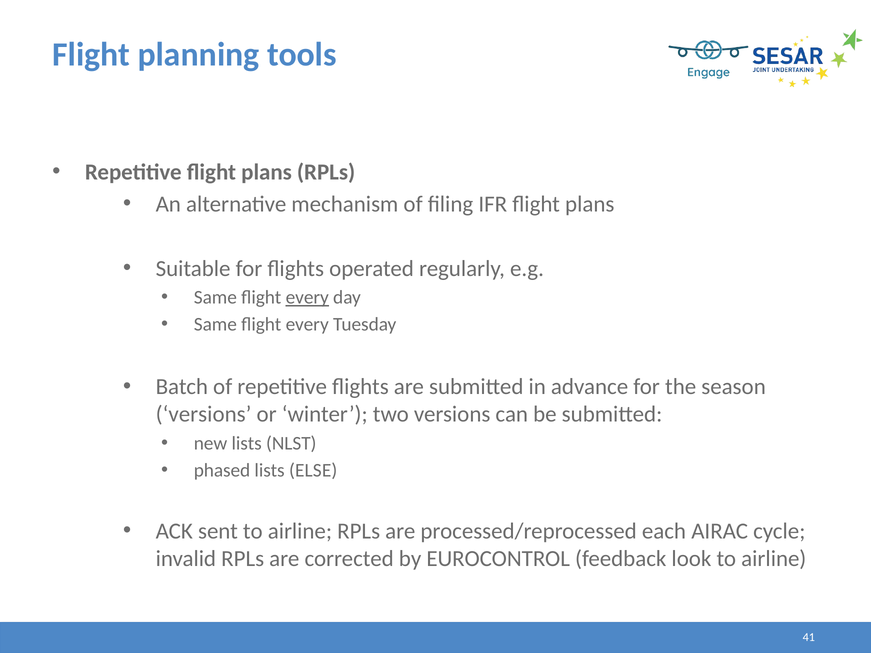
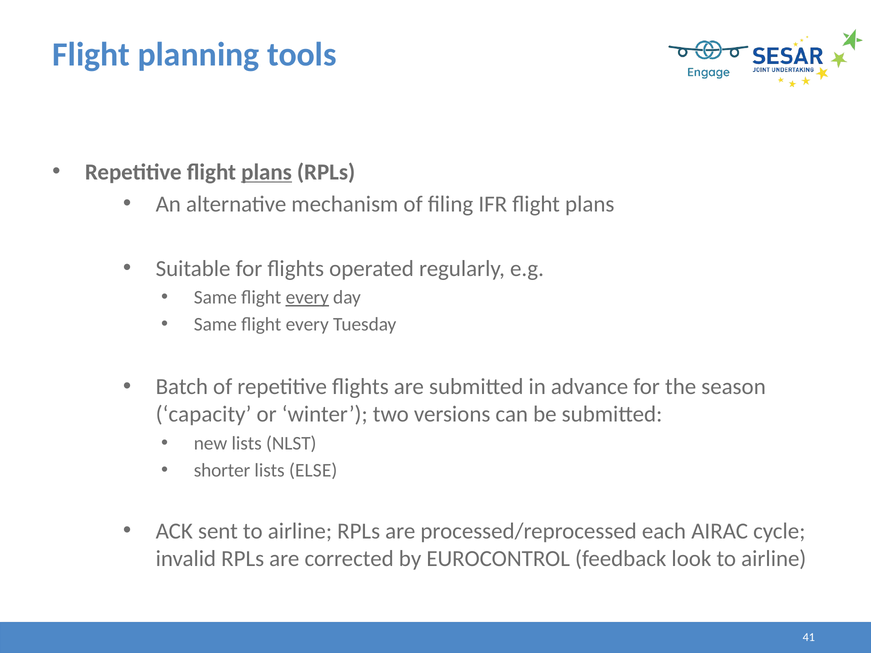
plans underline: none -> present (267, 172)
versions: versions -> capacity (204, 414)
phased: phased -> shorter (222, 470)
